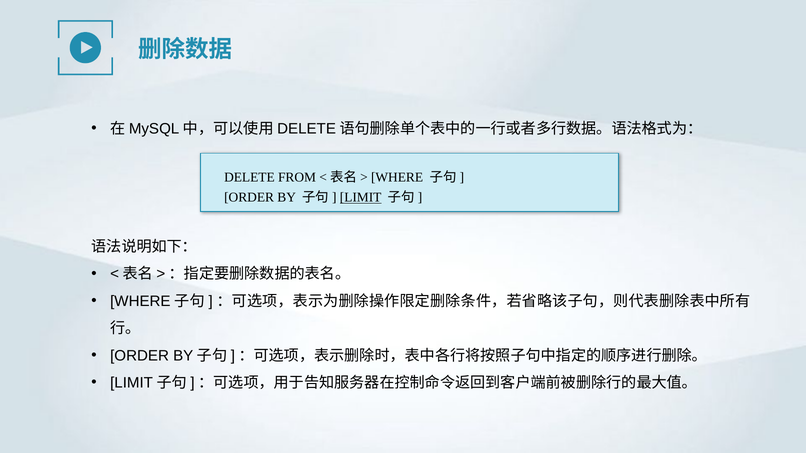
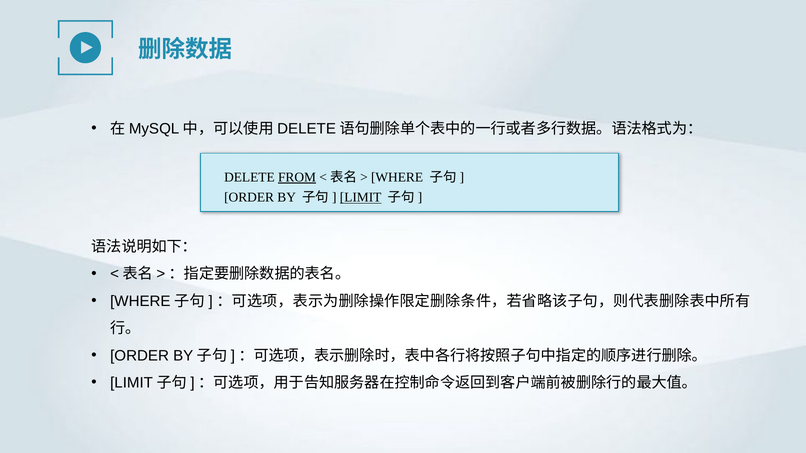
FROM underline: none -> present (297, 177)
